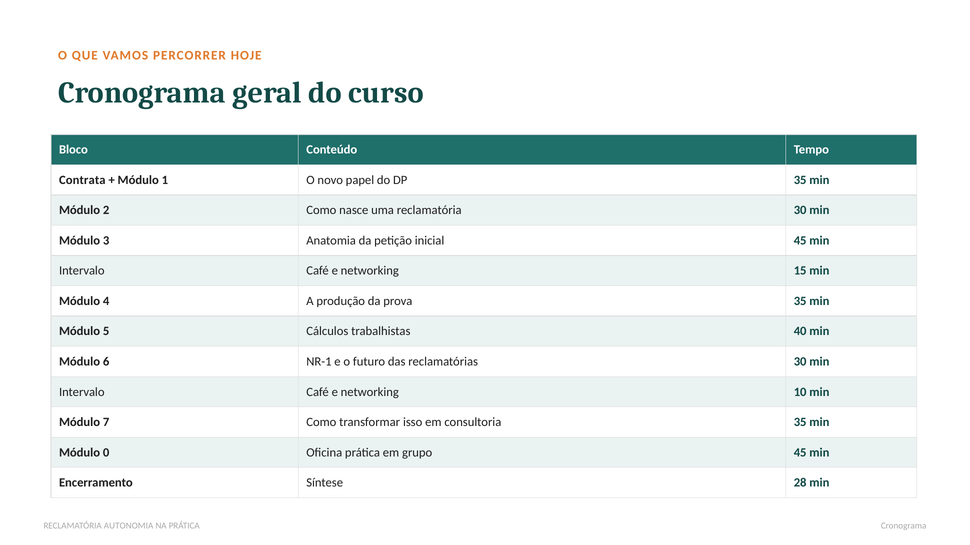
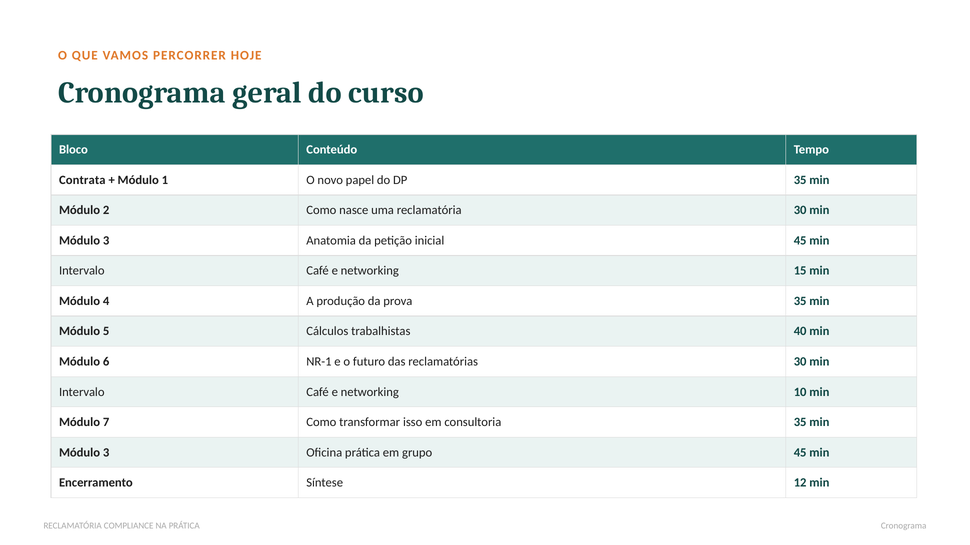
0: 0 -> 3 (106, 453)
28: 28 -> 12 (800, 483)
AUTONOMIA: AUTONOMIA -> COMPLIANCE (129, 527)
